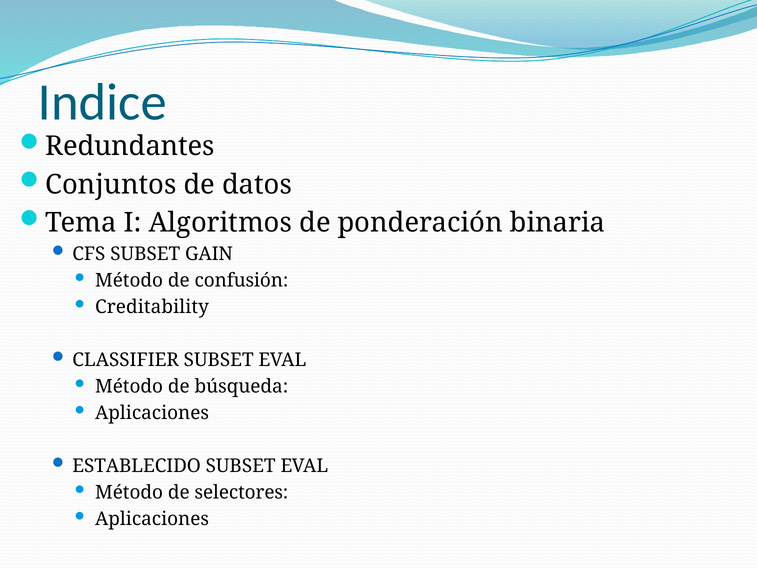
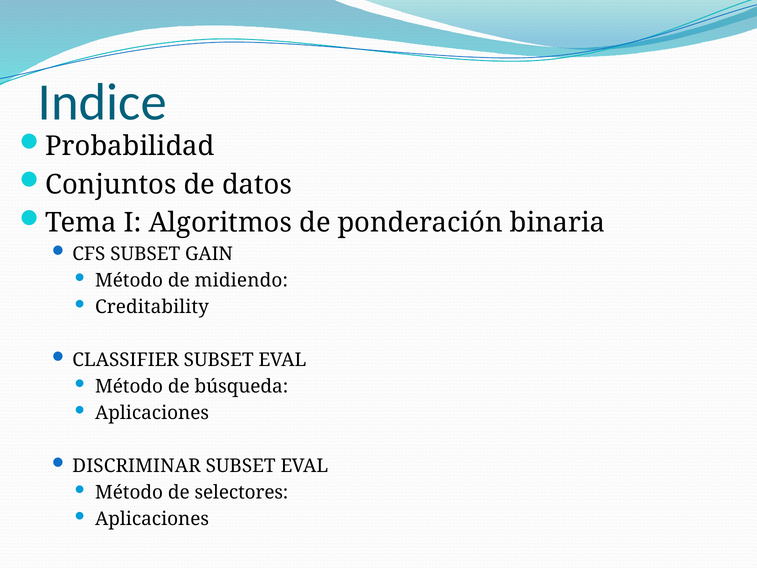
Redundantes: Redundantes -> Probabilidad (130, 146)
confusión: confusión -> midiendo (241, 280)
ESTABLECIDO: ESTABLECIDO -> DISCRIMINAR (137, 466)
